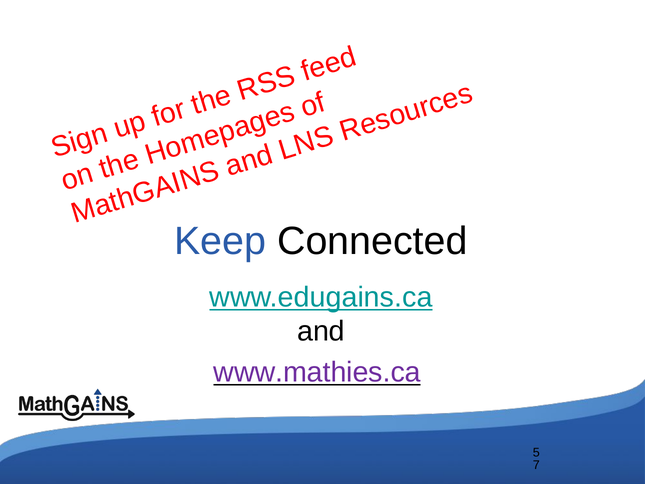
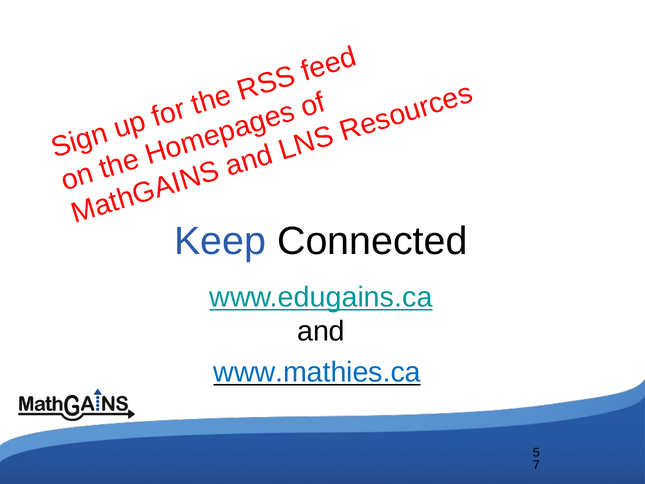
www.mathies.ca colour: purple -> blue (317, 372)
